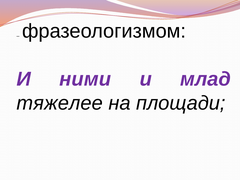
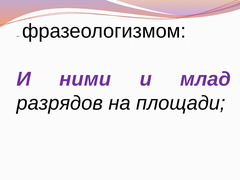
тяжелее: тяжелее -> разрядов (60, 103)
